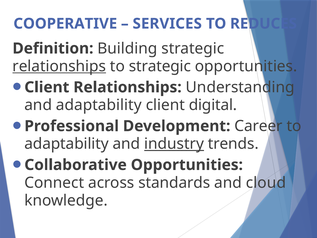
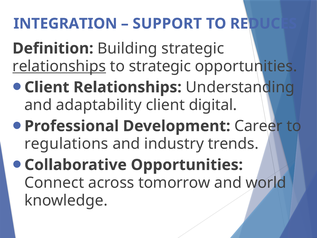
COOPERATIVE: COOPERATIVE -> INTEGRATION (65, 24)
SERVICES: SERVICES -> SUPPORT (167, 24)
adaptability: adaptability -> regulations (66, 144)
industry underline: present -> none (174, 144)
standards: standards -> tomorrow (174, 183)
cloud: cloud -> world (266, 183)
